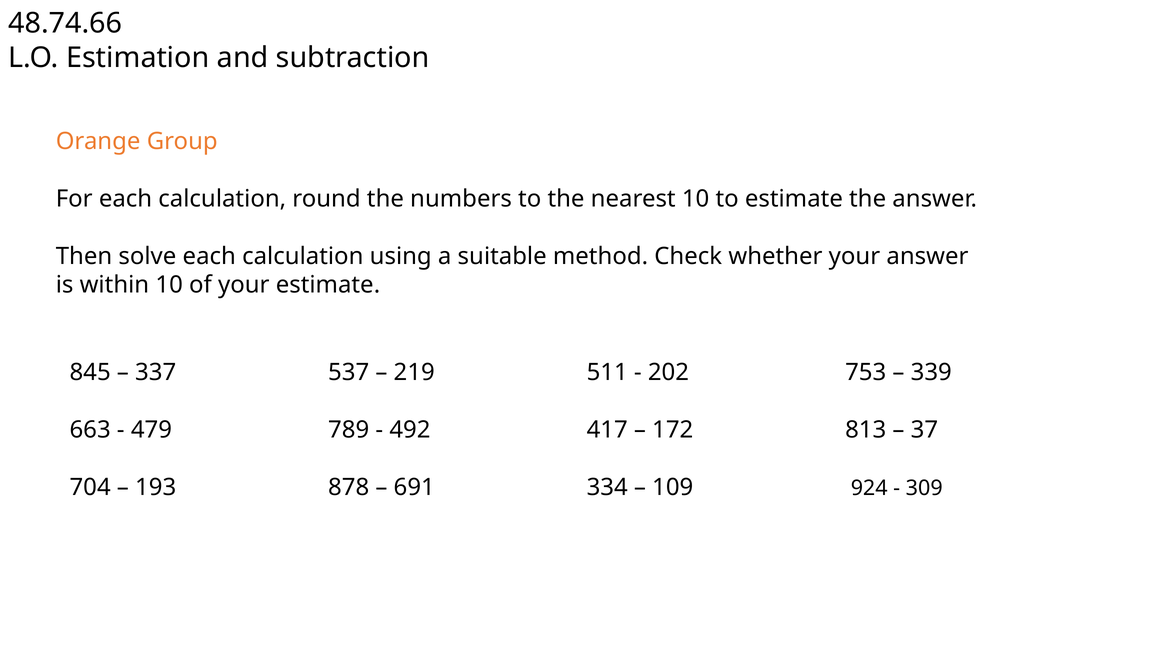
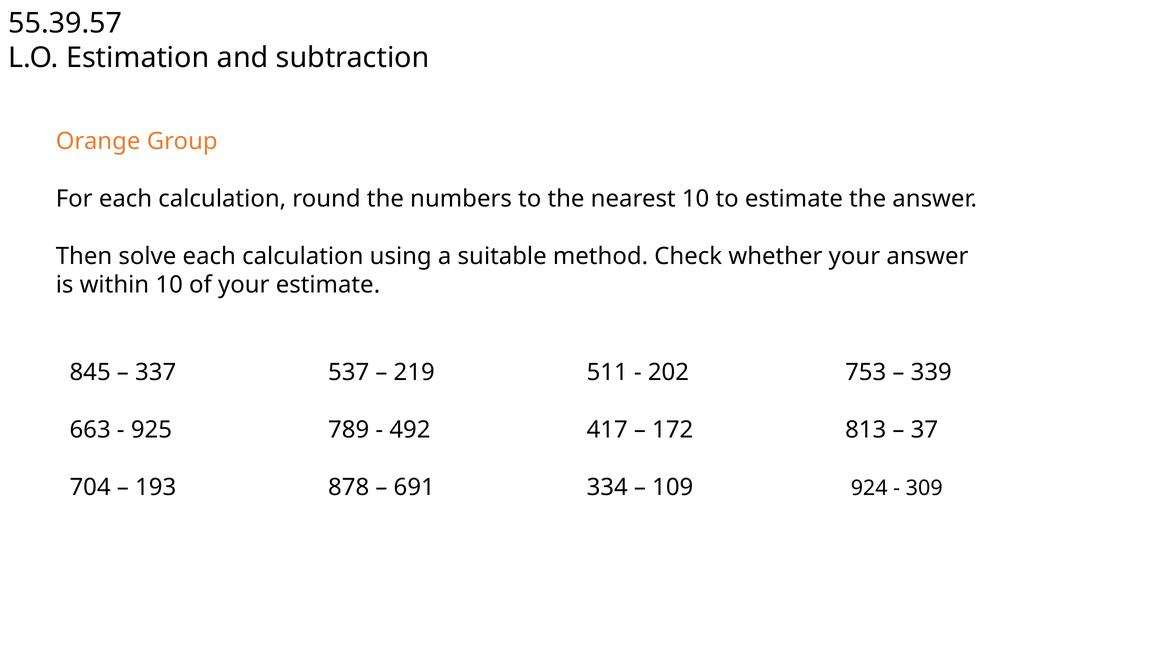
48.74.66: 48.74.66 -> 55.39.57 (65, 23)
479: 479 -> 925 (151, 430)
